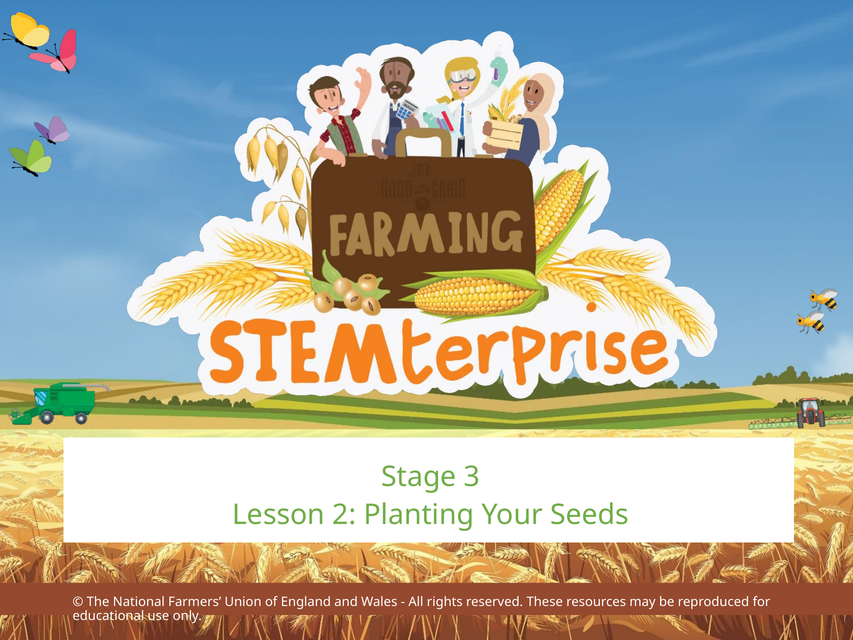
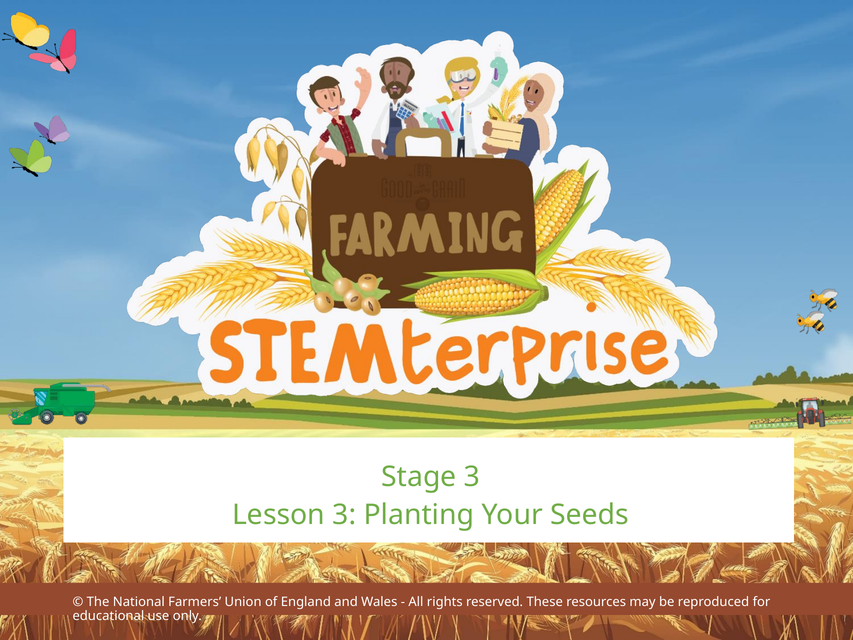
Lesson 2: 2 -> 3 (344, 515)
